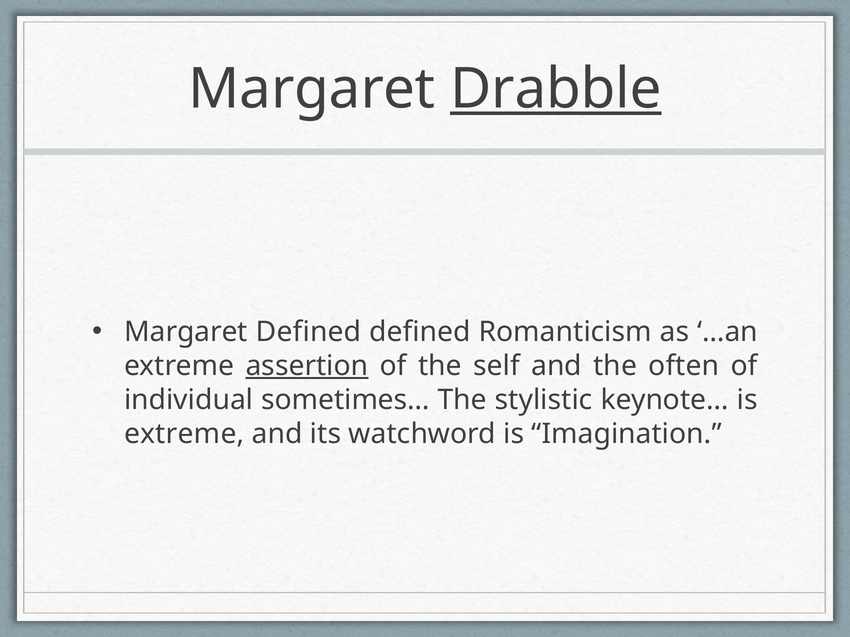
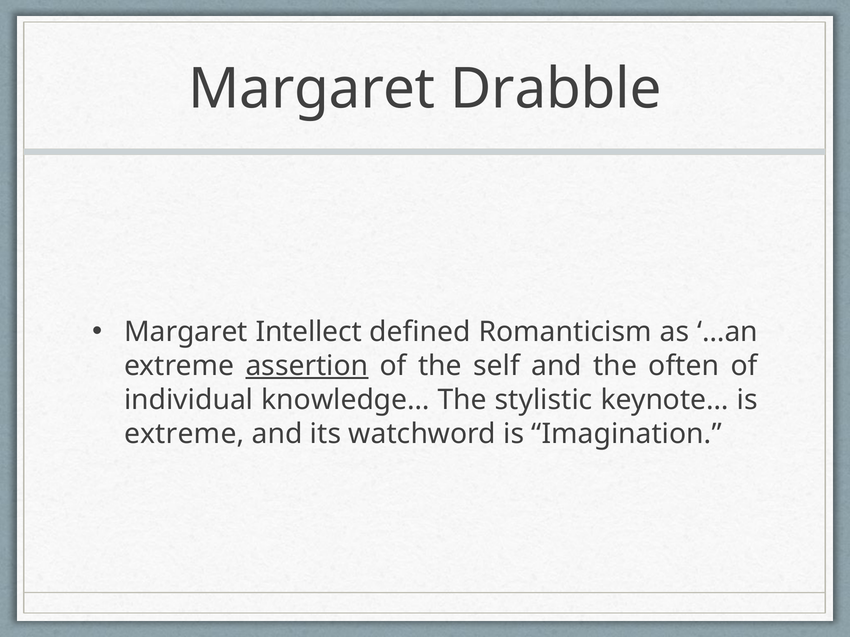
Drabble underline: present -> none (556, 89)
Margaret Defined: Defined -> Intellect (309, 332)
sometimes…: sometimes… -> knowledge… (346, 400)
